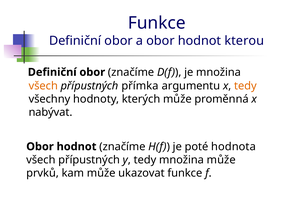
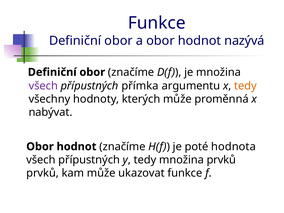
kterou: kterou -> nazývá (244, 41)
všech colour: orange -> purple (43, 86)
množina může: může -> prvků (221, 160)
